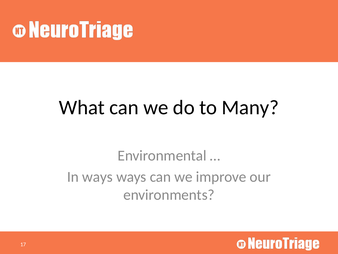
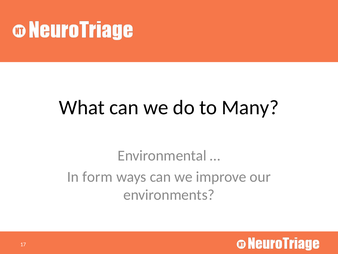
In ways: ways -> form (97, 176)
